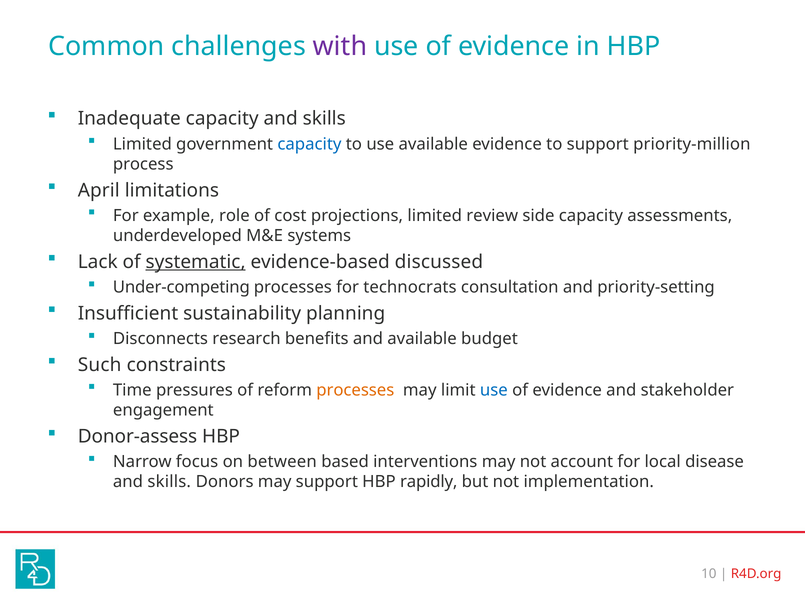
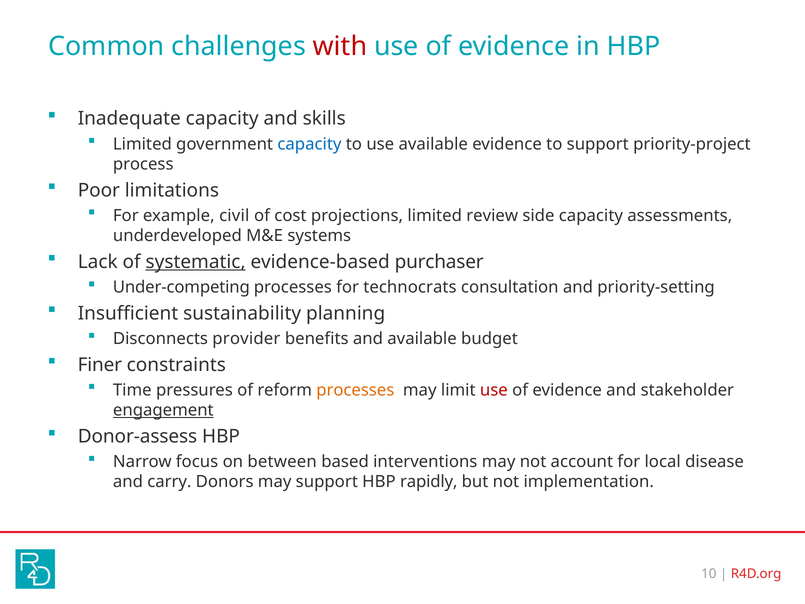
with colour: purple -> red (340, 46)
priority-million: priority-million -> priority-project (692, 144)
April: April -> Poor (99, 190)
role: role -> civil (234, 216)
discussed: discussed -> purchaser (439, 262)
research: research -> provider (246, 339)
Such: Such -> Finer (100, 365)
use colour: blue -> red (494, 390)
engagement underline: none -> present (163, 410)
skills: skills -> carry (169, 482)
